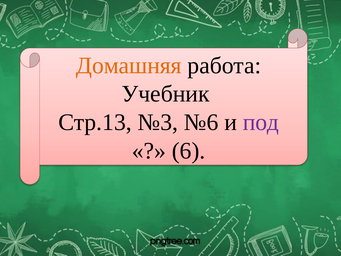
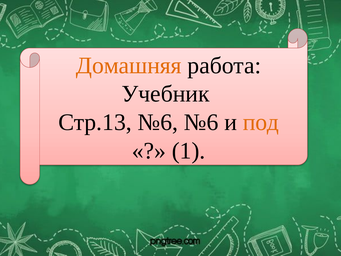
Стр.13 №3: №3 -> №6 (158, 122)
под colour: purple -> orange (261, 122)
6: 6 -> 1 (189, 151)
